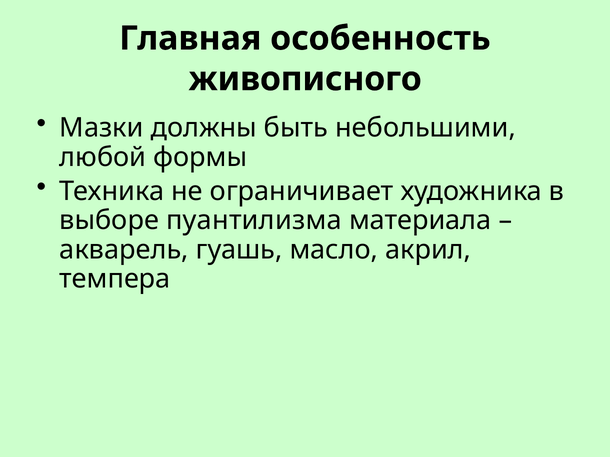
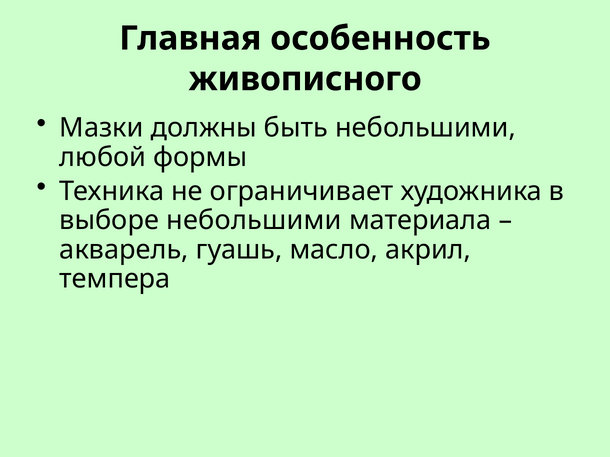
выборе пуантилизма: пуантилизма -> небольшими (254, 221)
